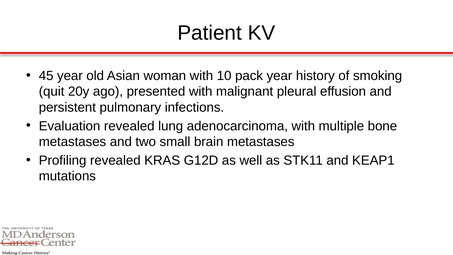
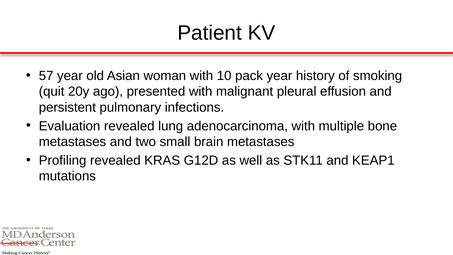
45: 45 -> 57 (46, 76)
